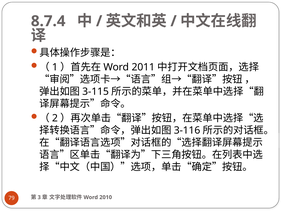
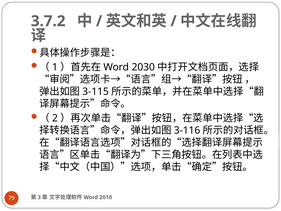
8.7.4: 8.7.4 -> 3.7.2 (48, 21)
2011: 2011 -> 2030 (143, 67)
